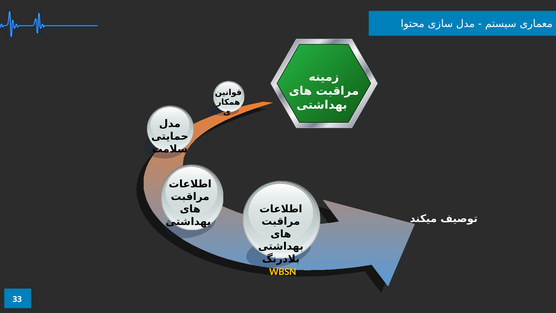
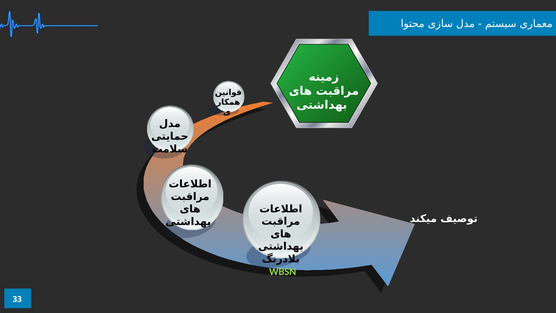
WBSN colour: yellow -> light green (283, 271)
